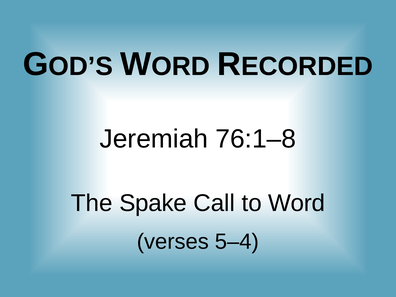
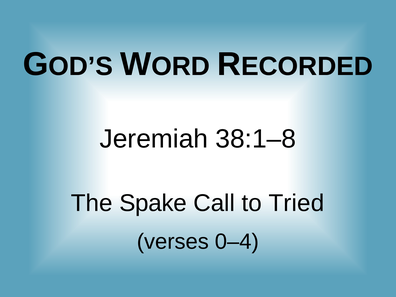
76:1–8: 76:1–8 -> 38:1–8 (256, 139)
Word: Word -> Tried (296, 203)
5–4: 5–4 -> 0–4 (237, 242)
